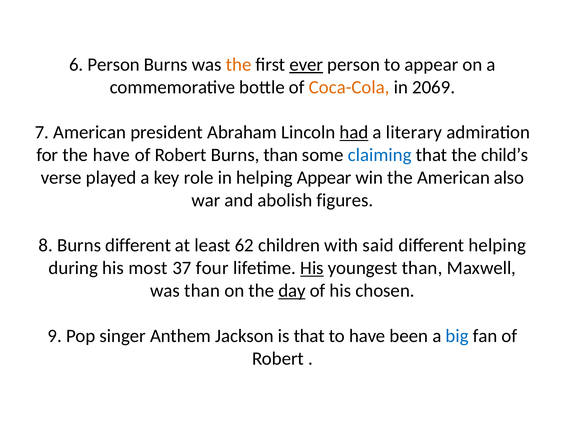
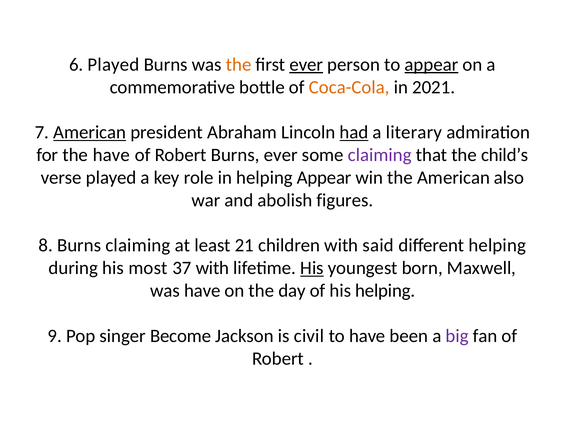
6 Person: Person -> Played (113, 64)
appear underline: none -> present (431, 64)
2069: 2069 -> 2021 (434, 87)
American underline: none -> present (90, 132)
Burns than: than -> ever (281, 155)
claiming colour: blue -> purple (380, 155)
Burns different: different -> claiming (138, 245)
62: 62 -> 21 (244, 245)
37 four: four -> with (212, 268)
youngest than: than -> born (422, 268)
was than: than -> have (202, 290)
day underline: present -> none (292, 290)
his chosen: chosen -> helping (385, 290)
Anthem: Anthem -> Become (181, 336)
is that: that -> civil (309, 336)
big colour: blue -> purple (457, 336)
